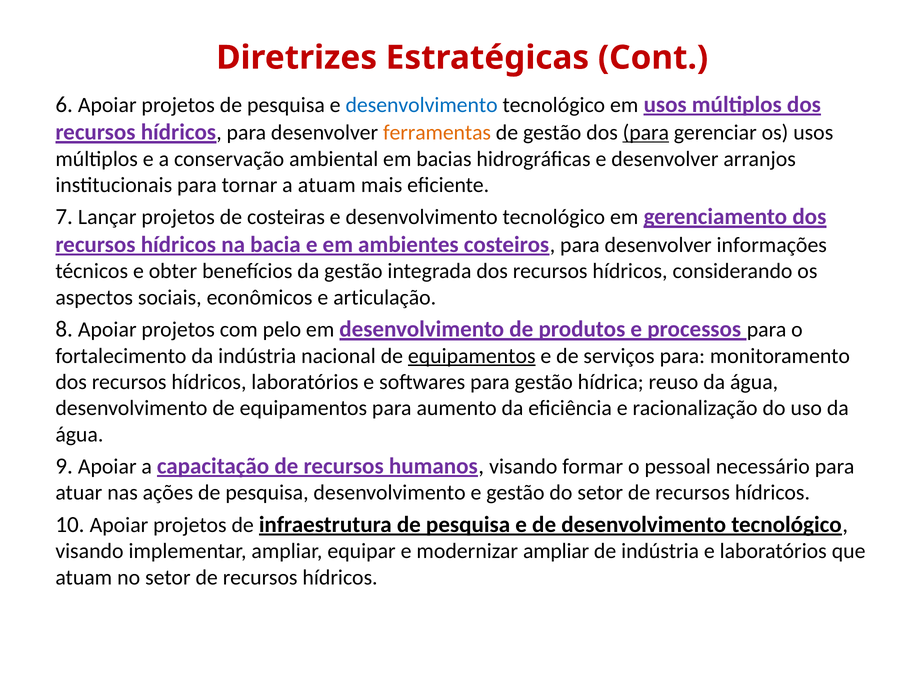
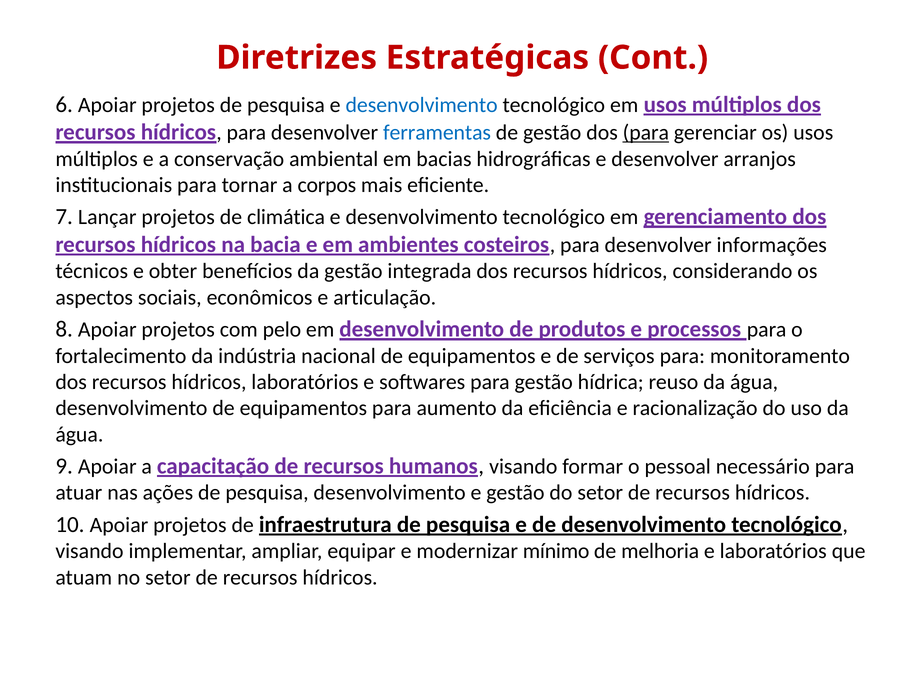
ferramentas colour: orange -> blue (437, 133)
a atuam: atuam -> corpos (327, 185)
costeiras: costeiras -> climática (286, 217)
equipamentos underline: present -> none (472, 356)
modernizar ampliar: ampliar -> mínimo (556, 551)
de indústria: indústria -> melhoria (660, 551)
